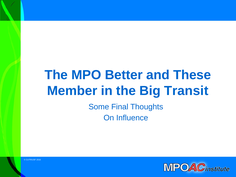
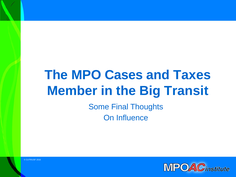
Better: Better -> Cases (124, 75)
These: These -> Taxes (192, 75)
